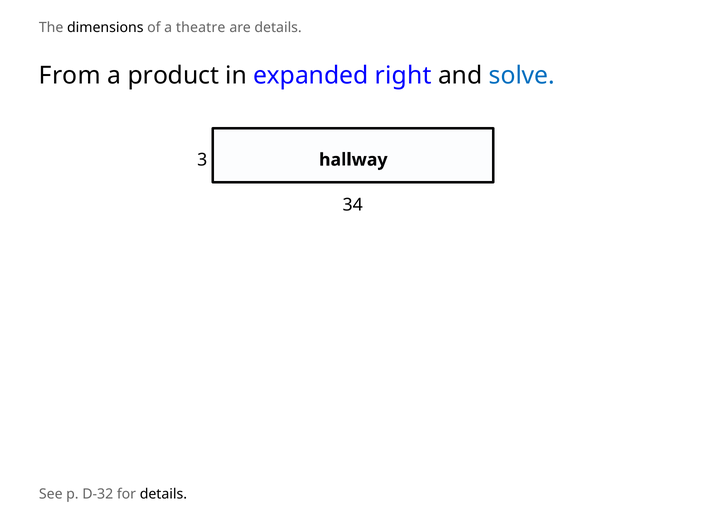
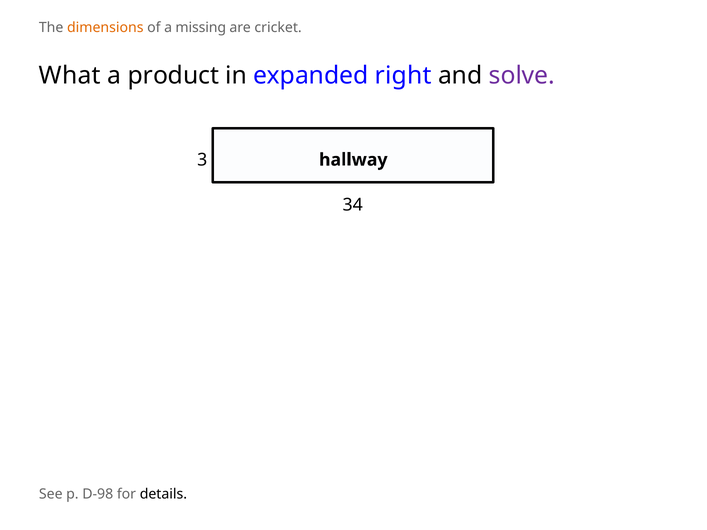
dimensions colour: black -> orange (105, 28)
theatre: theatre -> missing (201, 28)
are details: details -> cricket (278, 28)
From: From -> What (70, 75)
solve colour: blue -> purple (522, 75)
D-32: D-32 -> D-98 (98, 494)
